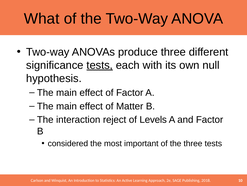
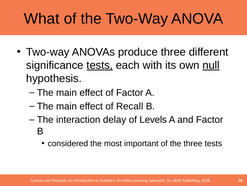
null underline: none -> present (211, 65)
Matter: Matter -> Recall (130, 106)
reject: reject -> delay (115, 119)
